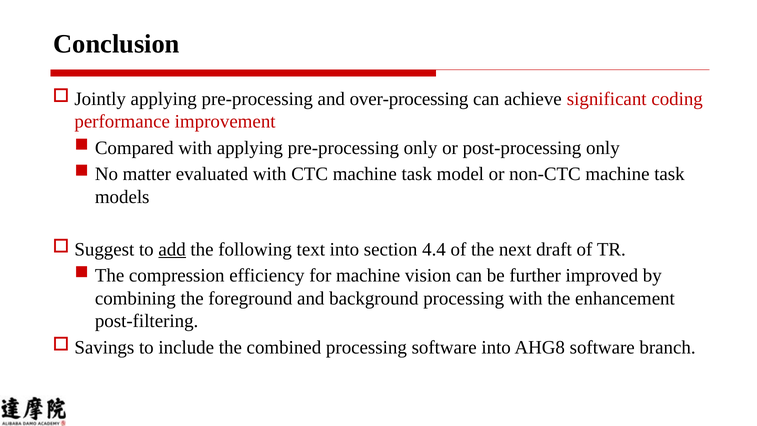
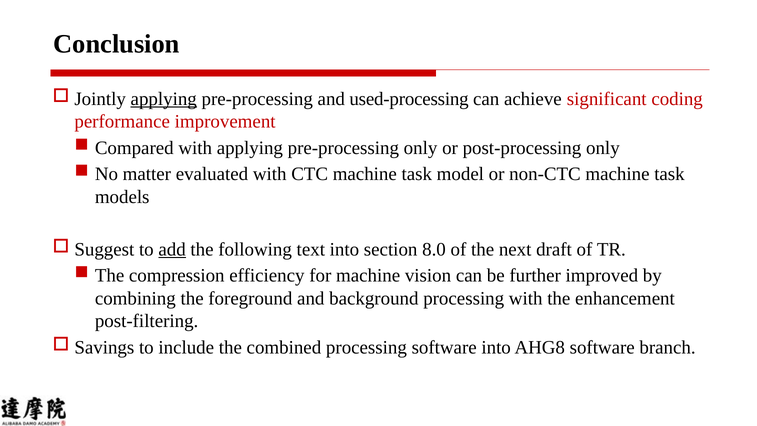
applying underline: none -> present (164, 99)
over-processing: over-processing -> used-processing (409, 99)
4.4: 4.4 -> 8.0 (434, 249)
